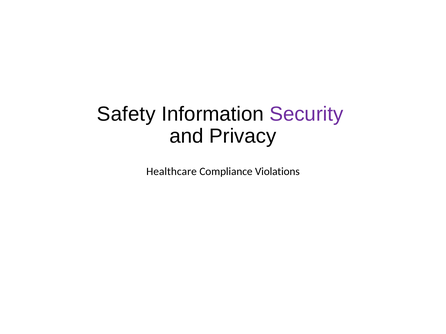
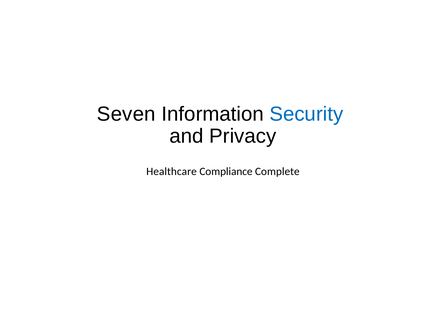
Safety: Safety -> Seven (126, 114)
Security colour: purple -> blue (306, 114)
Violations: Violations -> Complete (277, 172)
